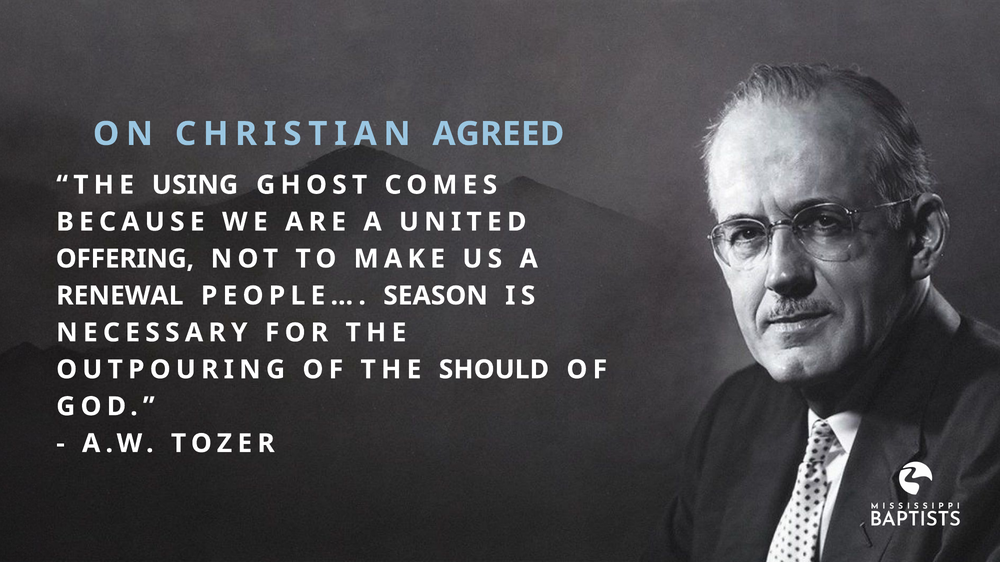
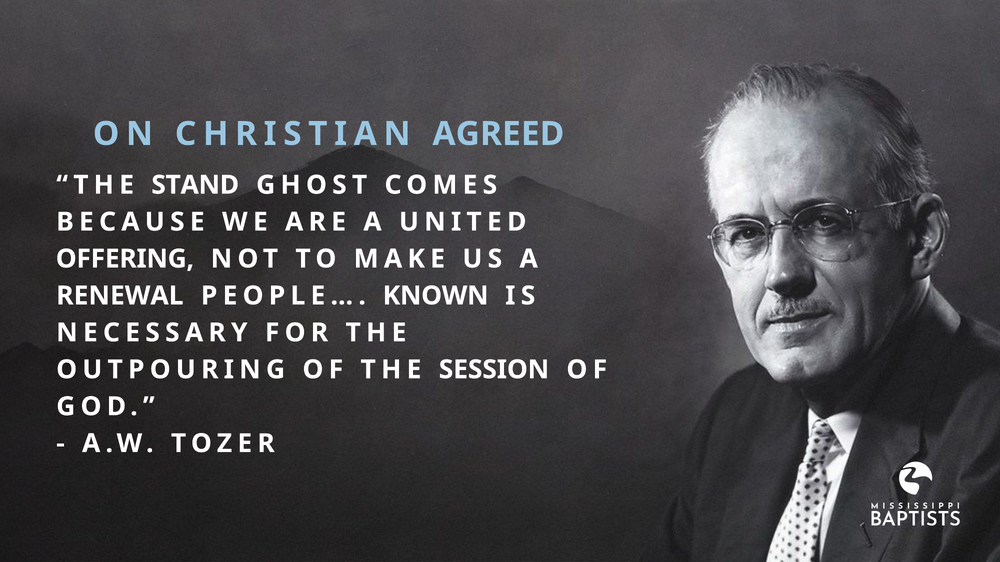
USING: USING -> STAND (195, 185)
SEASON: SEASON -> KNOWN (436, 296)
SHOULD: SHOULD -> SESSION (494, 370)
